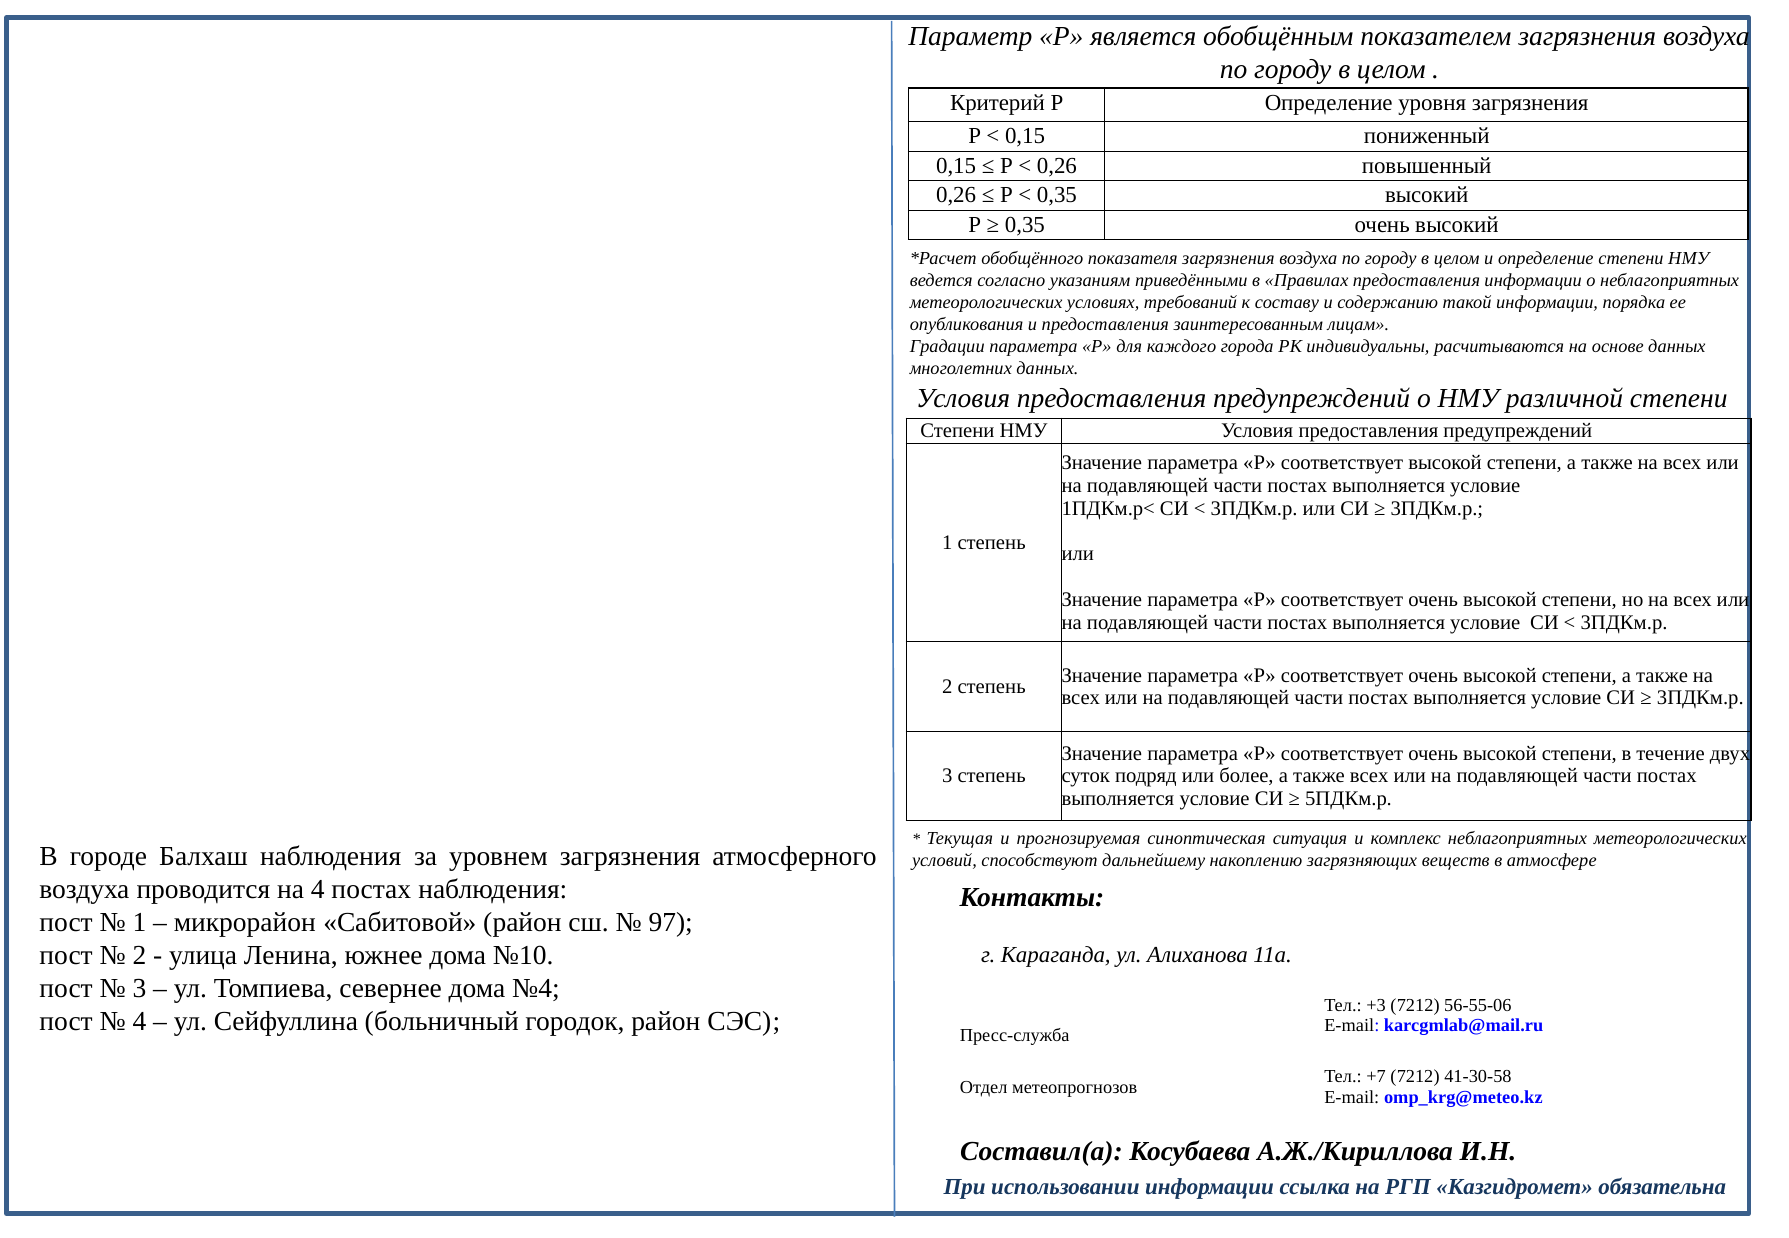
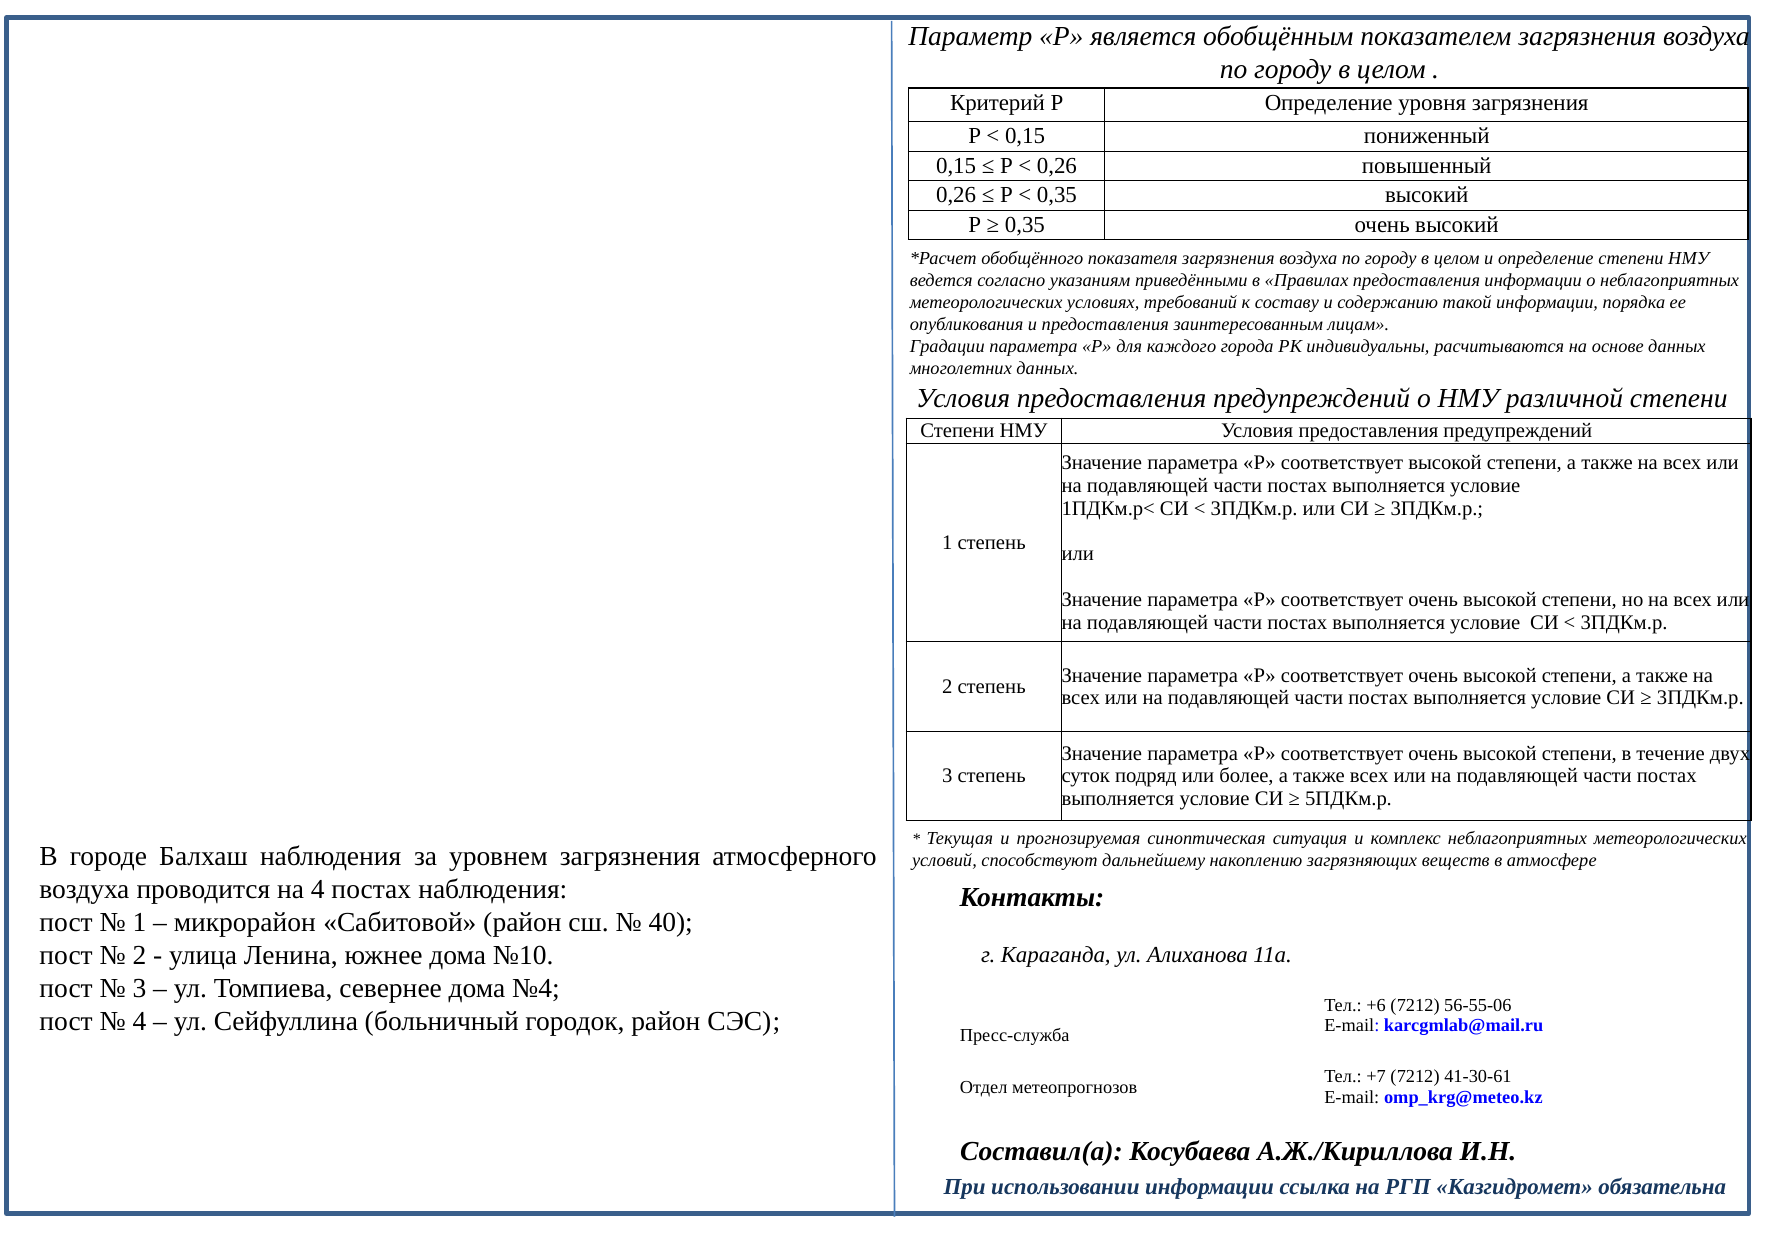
97: 97 -> 40 (671, 922)
+3: +3 -> +6 (1376, 1006)
41-30-58: 41-30-58 -> 41-30-61 (1478, 1077)
